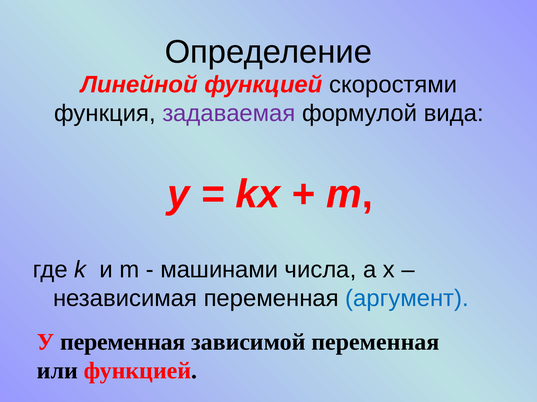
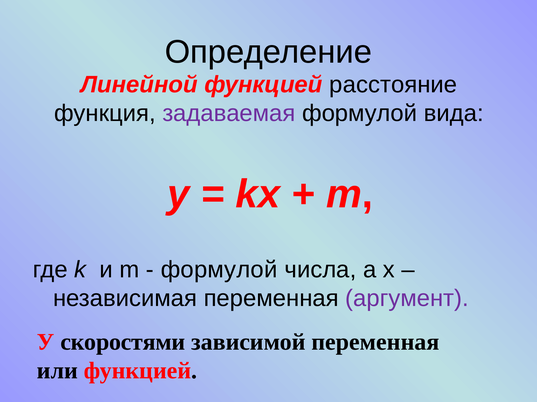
скоростями: скоростями -> расстояние (393, 85)
машинами: машинами -> формулой (219, 270)
аргумент colour: blue -> purple (407, 299)
У переменная: переменная -> скоростями (123, 343)
